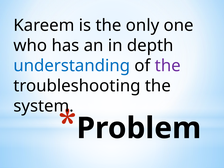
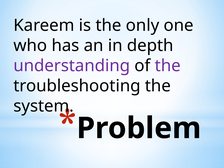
understanding colour: blue -> purple (72, 66)
